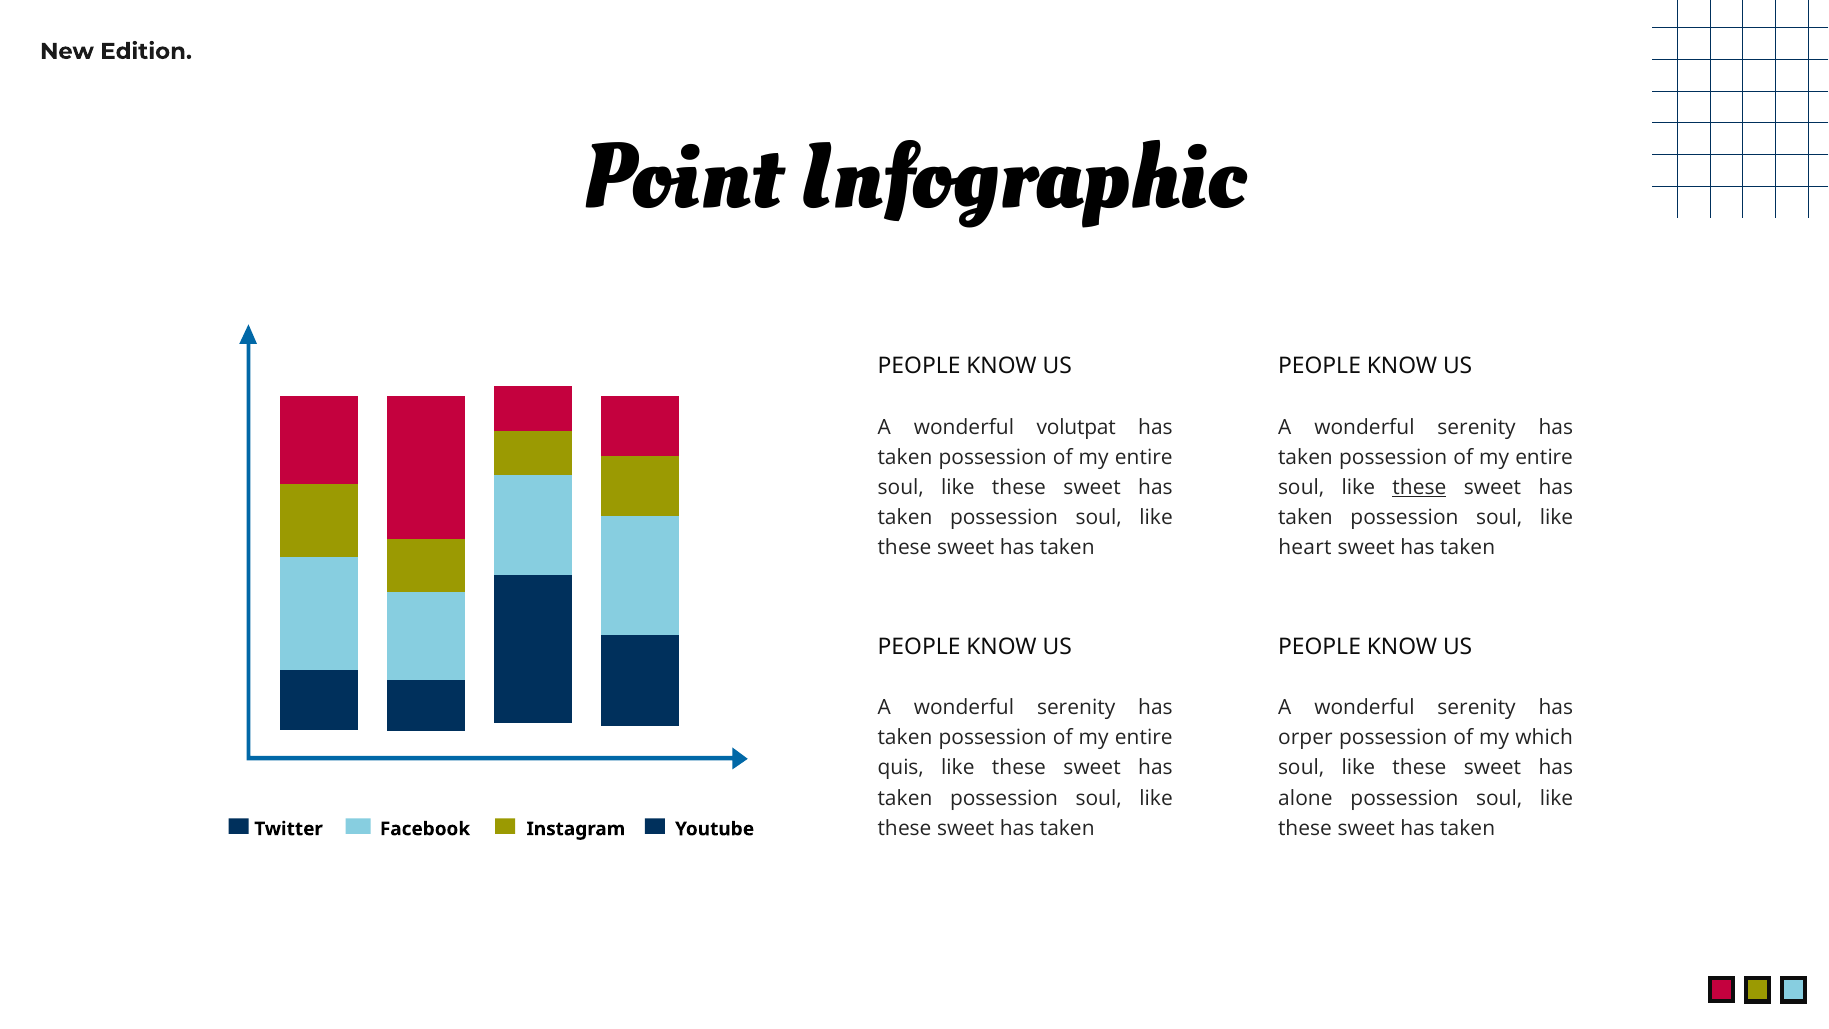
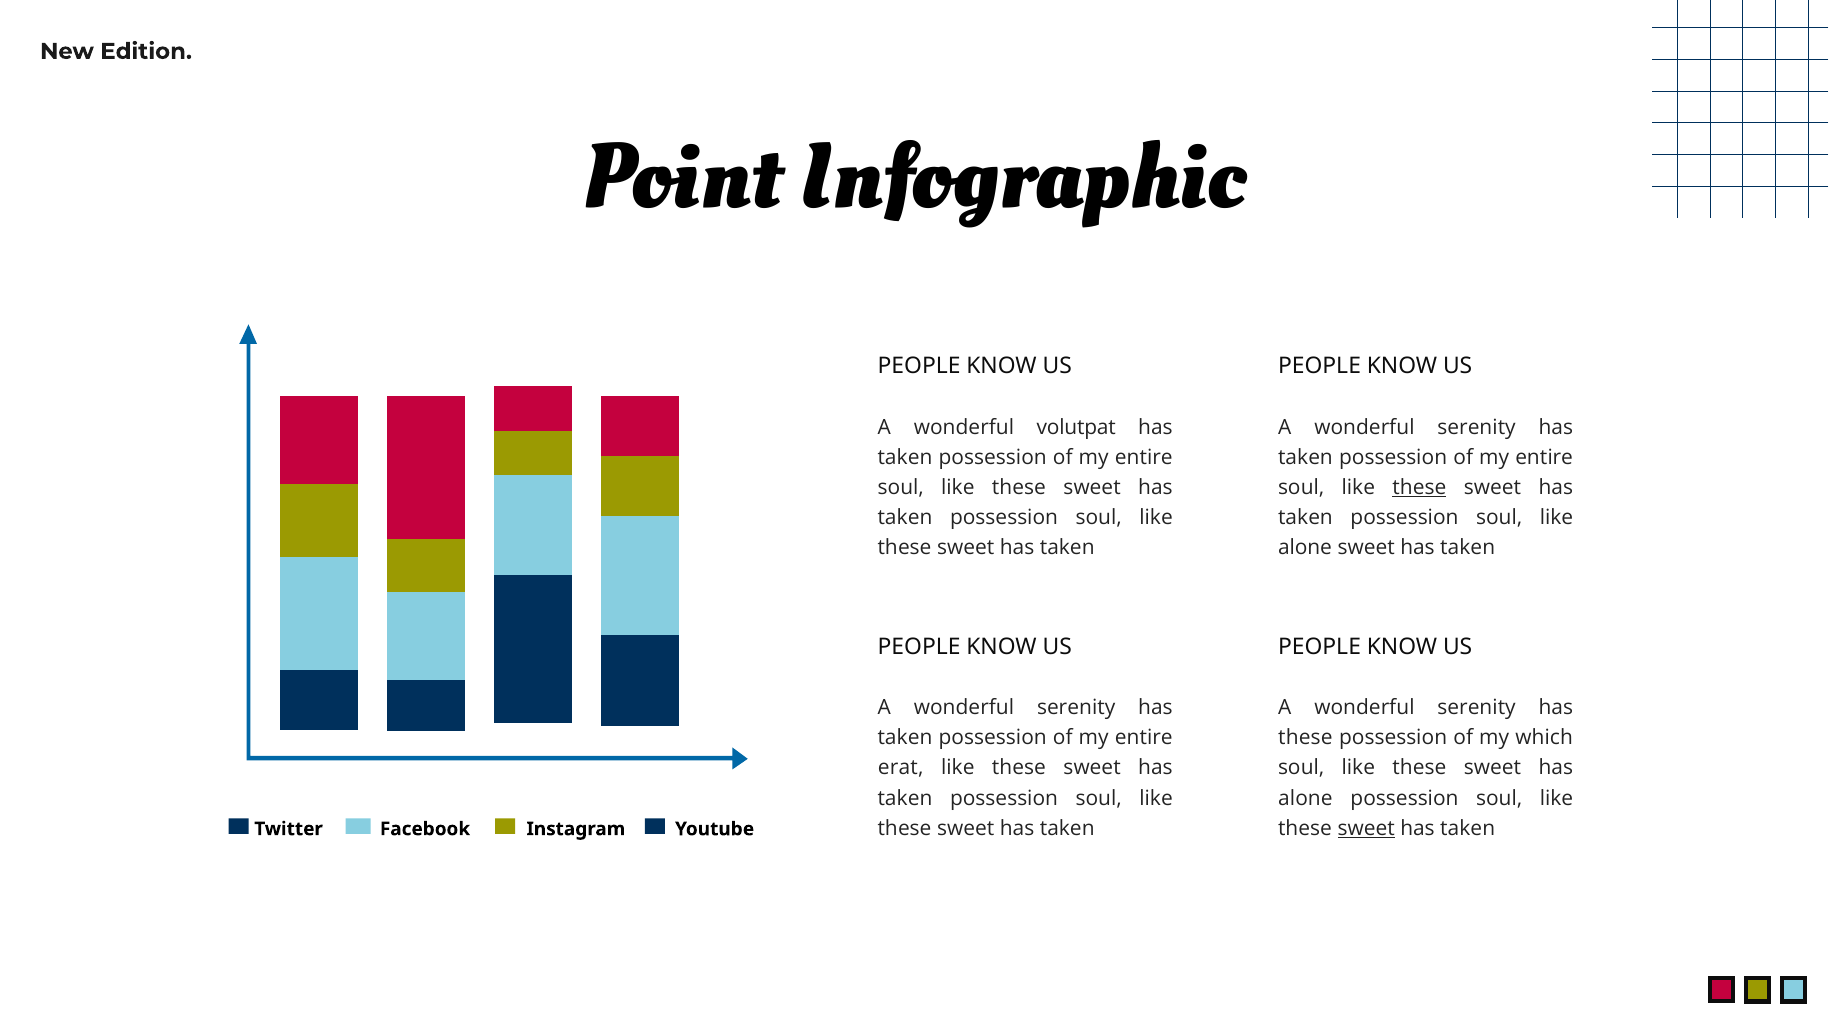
heart: heart -> alone (1305, 548)
orper: orper -> these (1305, 738)
quis: quis -> erat (901, 768)
sweet underline: none -> present (1366, 828)
